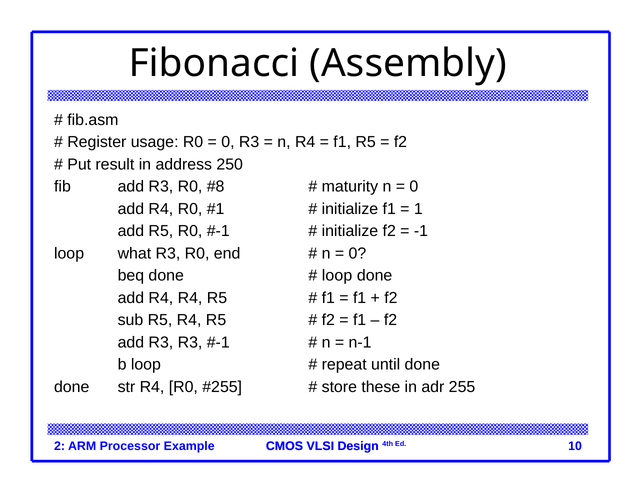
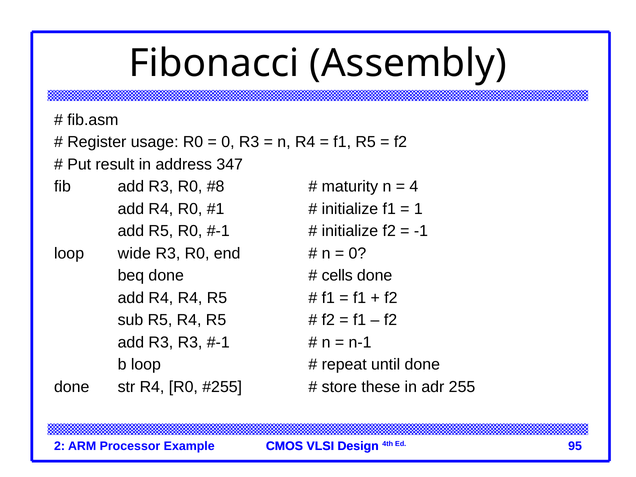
250: 250 -> 347 (230, 164)
0: 0 -> 4 (414, 187)
what: what -> wide (134, 253)
loop: loop -> cells (337, 276)
10: 10 -> 95 (575, 446)
